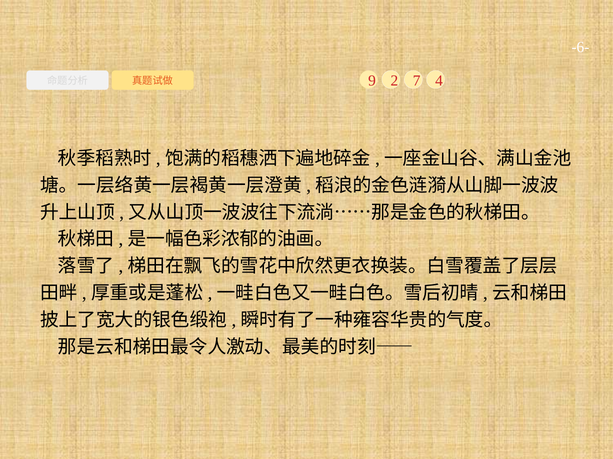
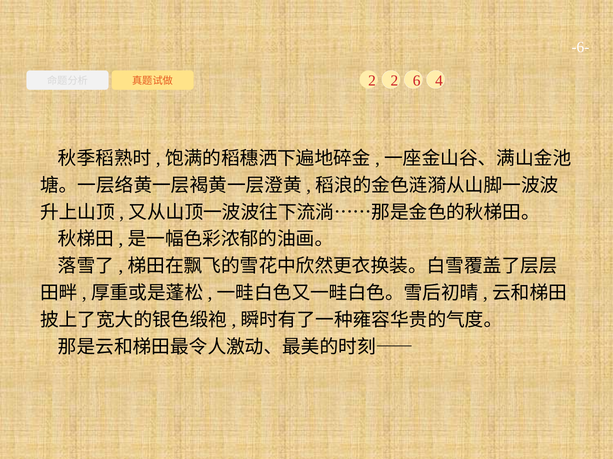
9: 9 -> 2 (372, 81)
7: 7 -> 6 (417, 81)
